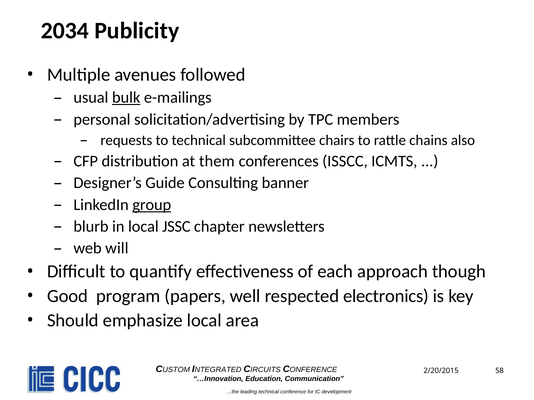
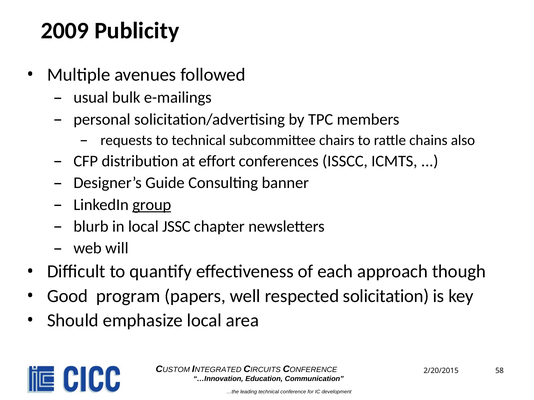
2034: 2034 -> 2009 (65, 31)
bulk underline: present -> none (126, 98)
them: them -> effort (217, 161)
electronics: electronics -> solicitation (386, 296)
